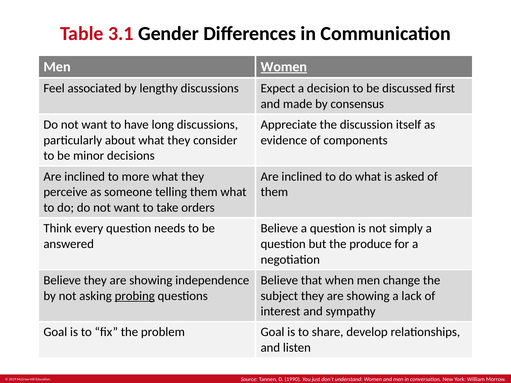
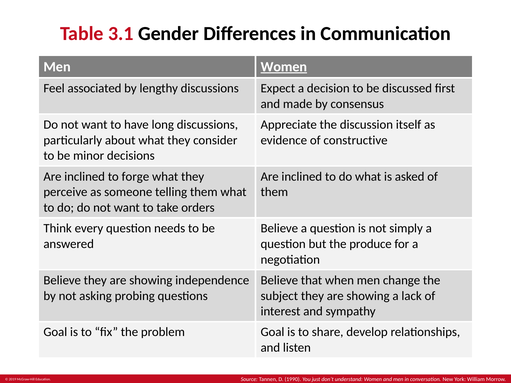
components: components -> constructive (355, 140)
more: more -> forge (135, 177)
probing underline: present -> none (135, 296)
